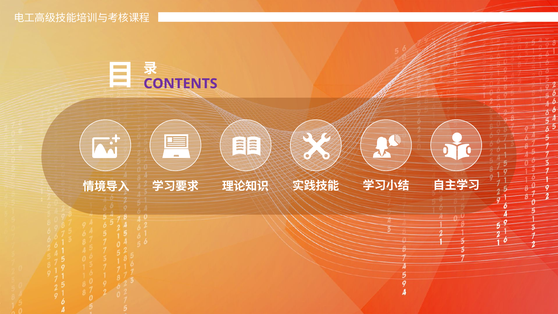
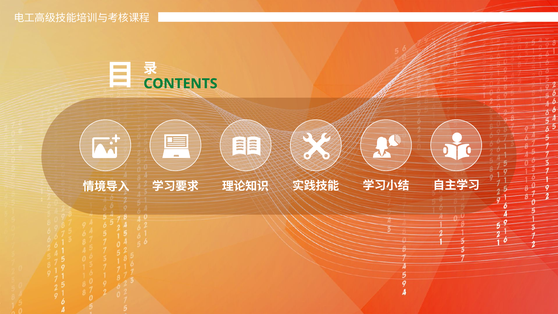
CONTENTS colour: purple -> green (180, 84)
